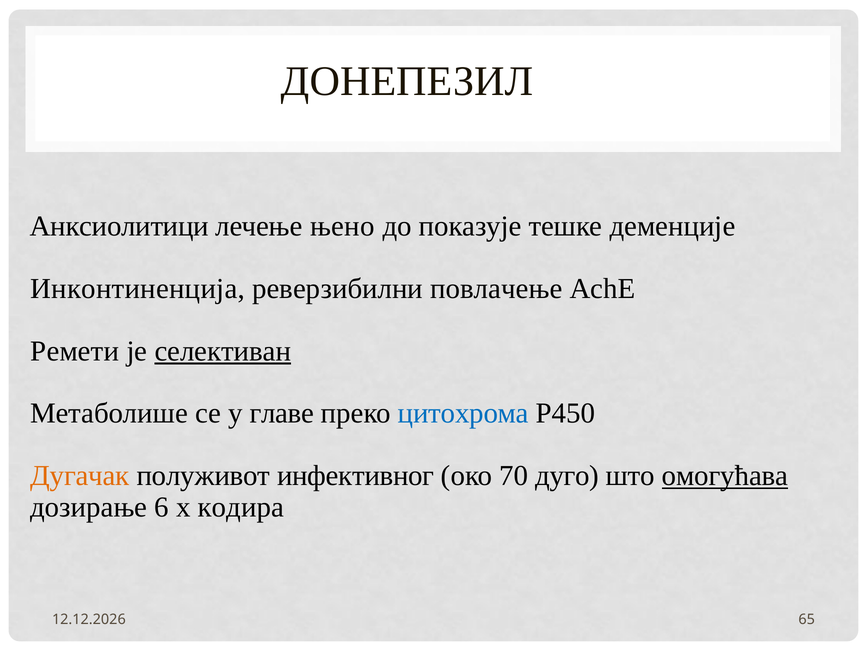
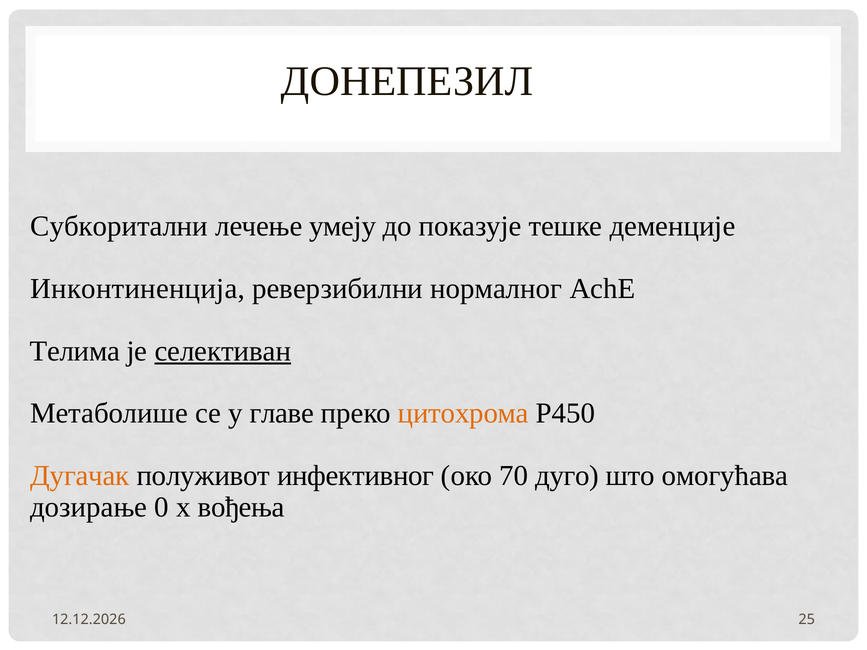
Анксиолитици: Анксиолитици -> Субкоритални (119, 226)
њено: њено -> умеју (343, 226)
повлачење: повлачење -> нормалног (496, 289)
Ремети: Ремети -> Телима (75, 351)
цитохрома colour: blue -> orange (463, 414)
омогућава underline: present -> none (725, 476)
6: 6 -> 0 (162, 507)
кодира: кодира -> вођења (241, 507)
65: 65 -> 25 (807, 620)
